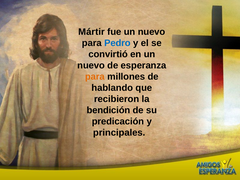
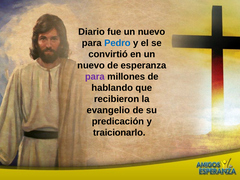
Mártir: Mártir -> Diario (92, 32)
para colour: orange -> purple (95, 77)
bendición: bendición -> evangelio (108, 110)
principales: principales -> traicionarlo (119, 133)
